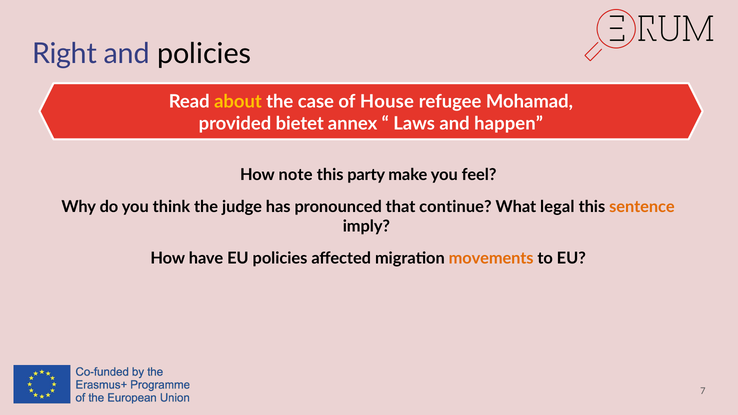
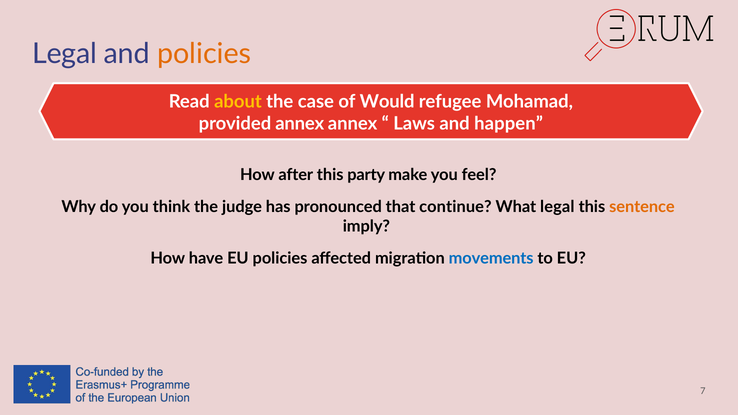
Right: Right -> Legal (64, 54)
policies colour: black -> orange (204, 54)
House: House -> Would (387, 102)
provided bietet: bietet -> annex (300, 124)
note: note -> after (296, 175)
movements colour: orange -> blue (491, 259)
